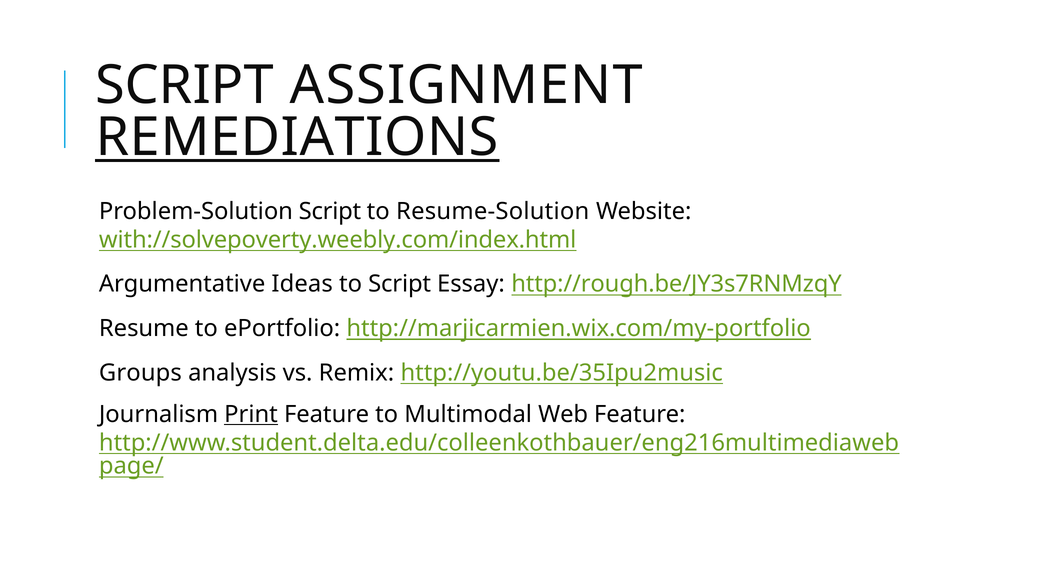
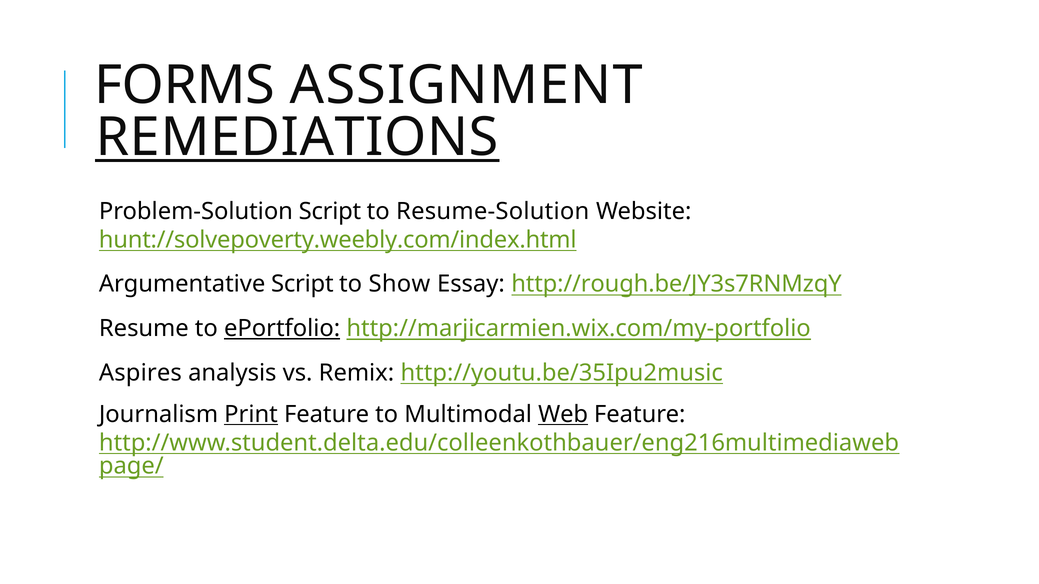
SCRIPT: SCRIPT -> FORMS (185, 85)
with://solvepoverty.weebly.com/index.html: with://solvepoverty.weebly.com/index.html -> hunt://solvepoverty.weebly.com/index.html (338, 240)
Argumentative Ideas: Ideas -> Script (302, 284)
to Script: Script -> Show (399, 284)
ePortfolio underline: none -> present (282, 329)
Groups: Groups -> Aspires (140, 373)
Web underline: none -> present (563, 415)
